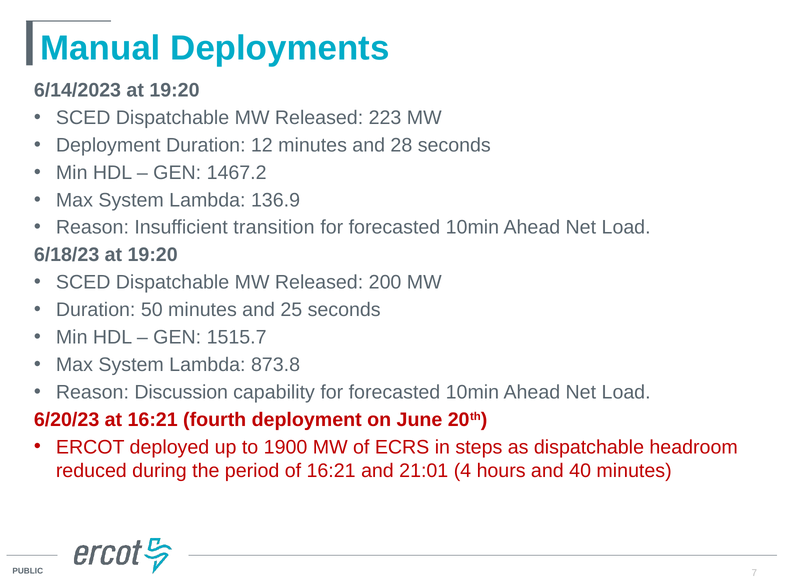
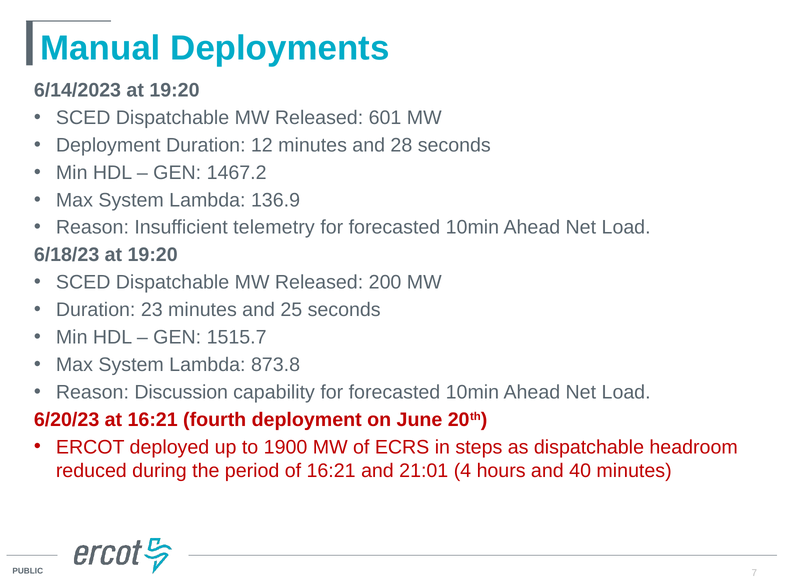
223: 223 -> 601 (385, 118)
transition: transition -> telemetry (274, 228)
50: 50 -> 23 (152, 310)
